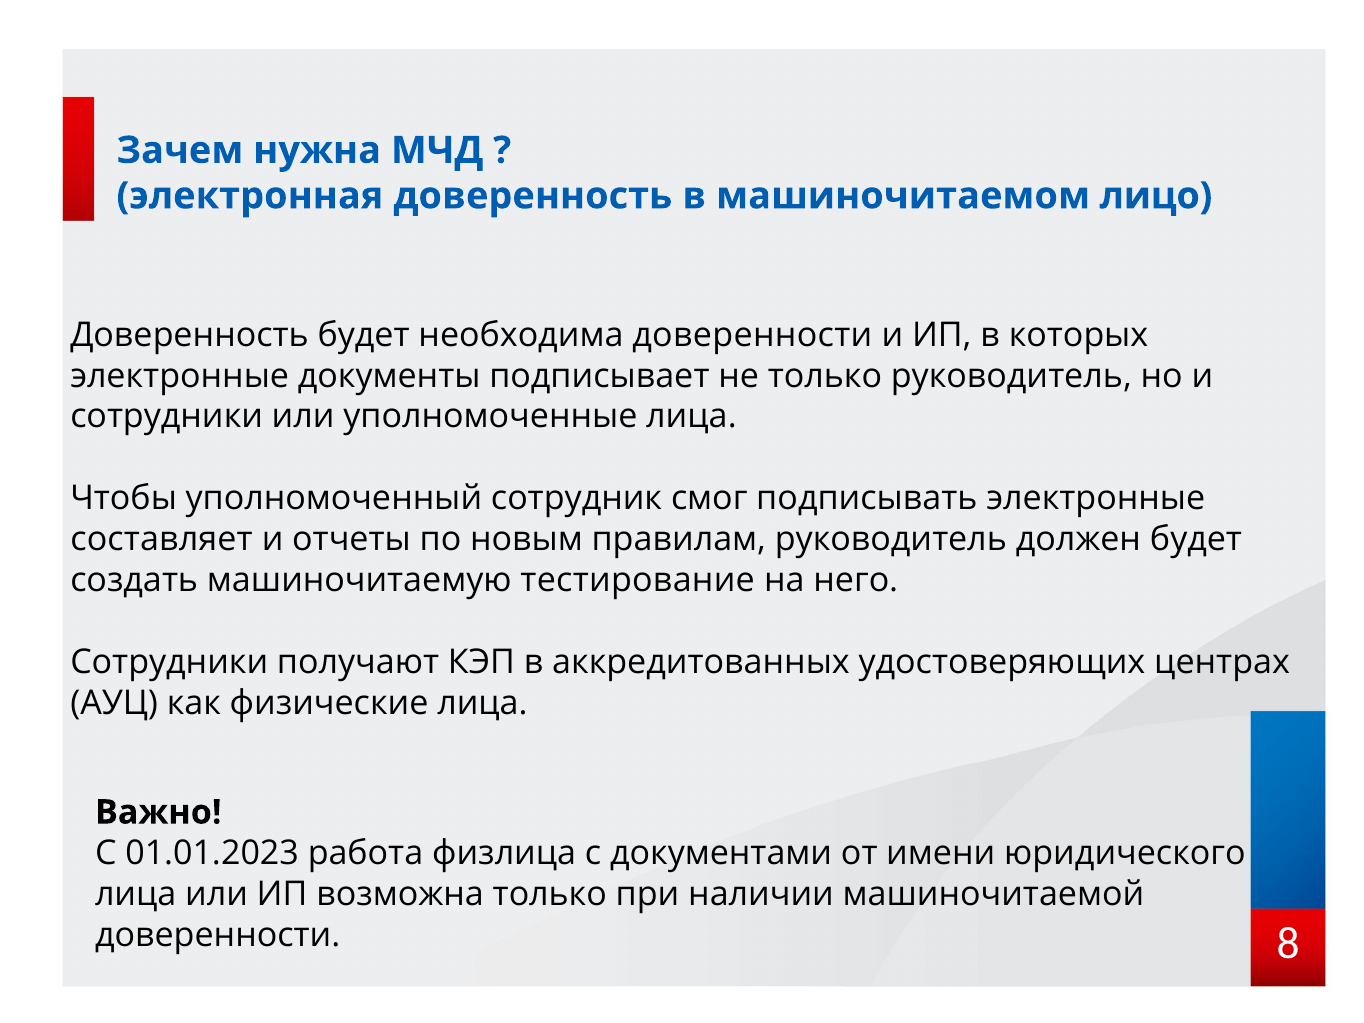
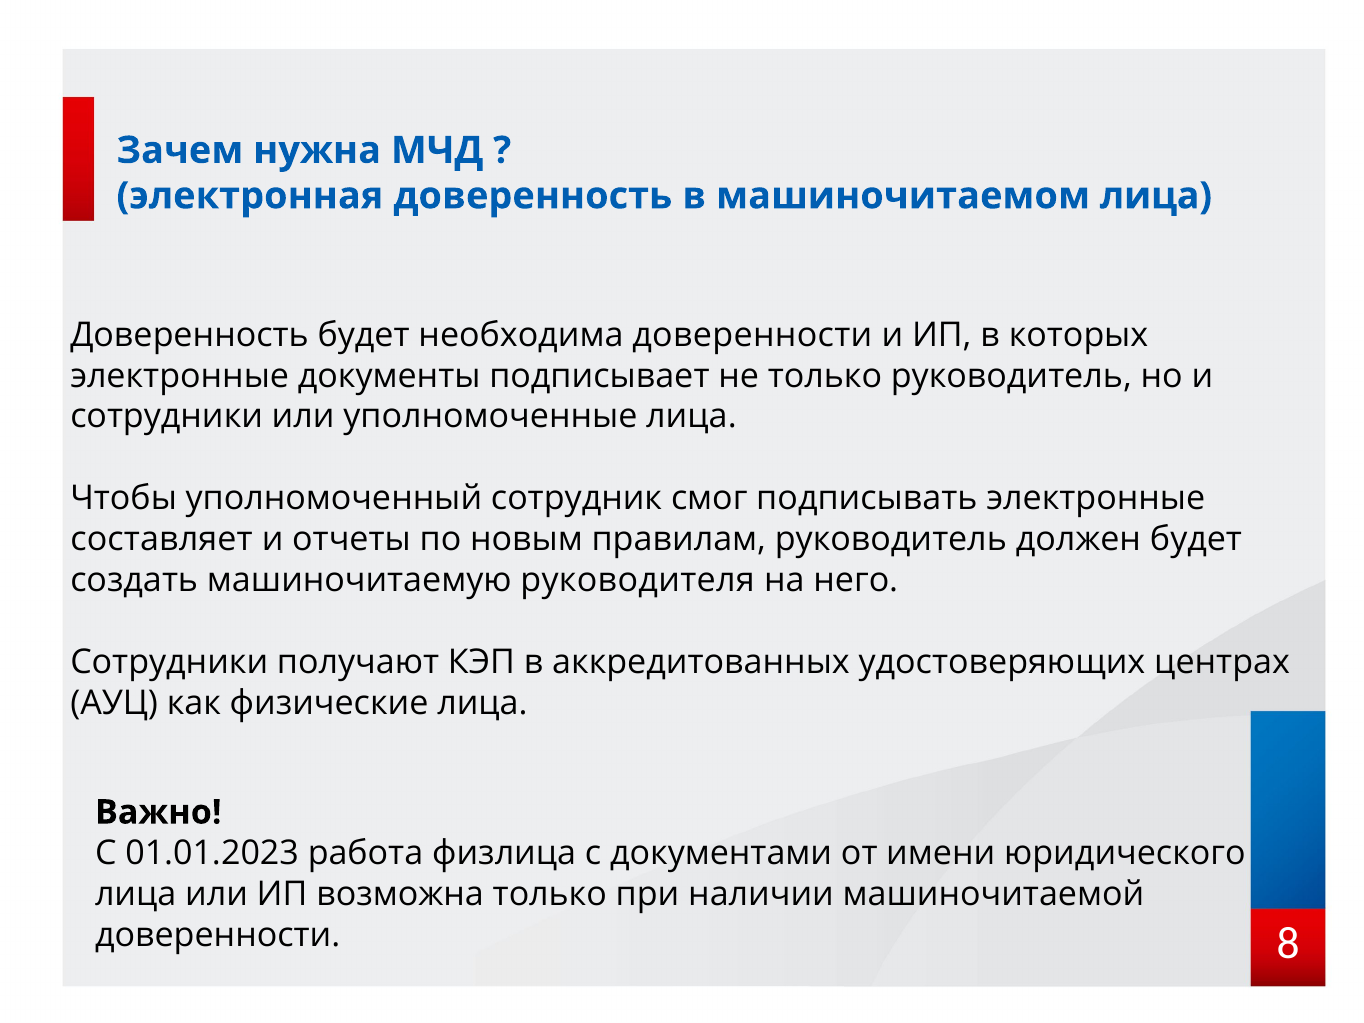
машиночитаемом лицо: лицо -> лица (1156, 196)
тестирование: тестирование -> руководителя (638, 580)
